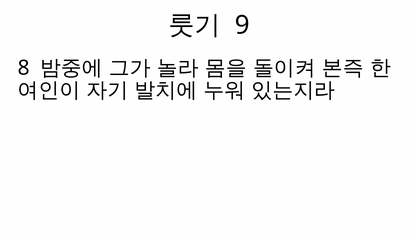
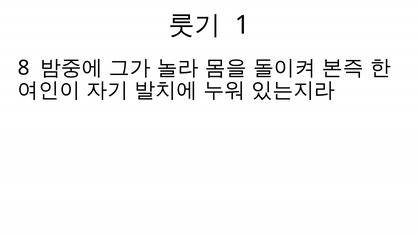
9: 9 -> 1 (242, 25)
